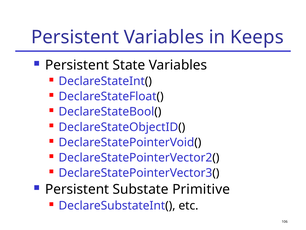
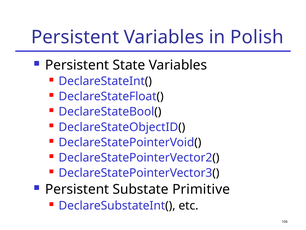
Keeps: Keeps -> Polish (257, 37)
